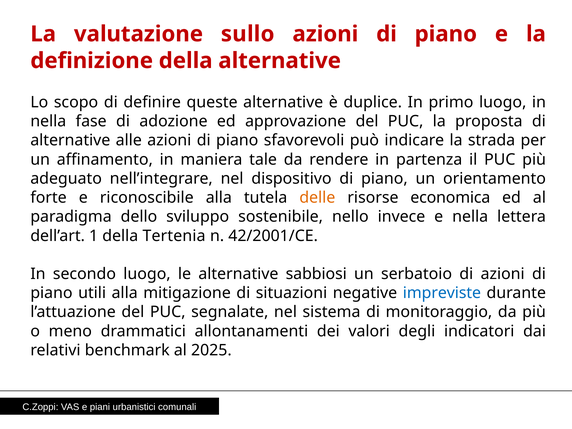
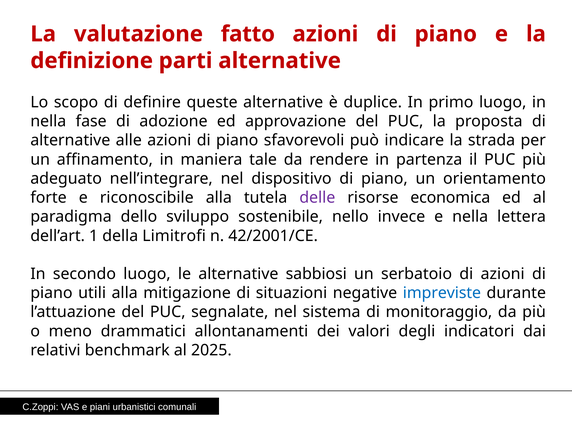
sullo: sullo -> fatto (248, 34)
definizione della: della -> parti (186, 61)
delle colour: orange -> purple (317, 198)
Tertenia: Tertenia -> Limitrofi (174, 236)
